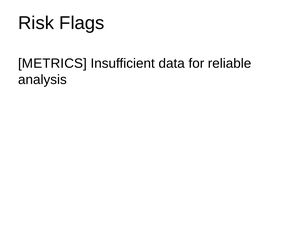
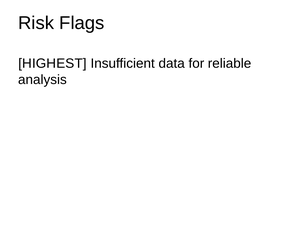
METRICS: METRICS -> HIGHEST (52, 64)
